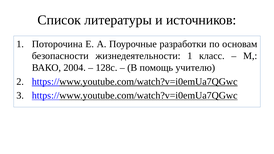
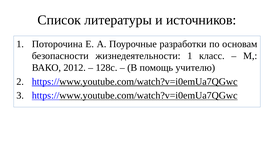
2004: 2004 -> 2012 (75, 68)
